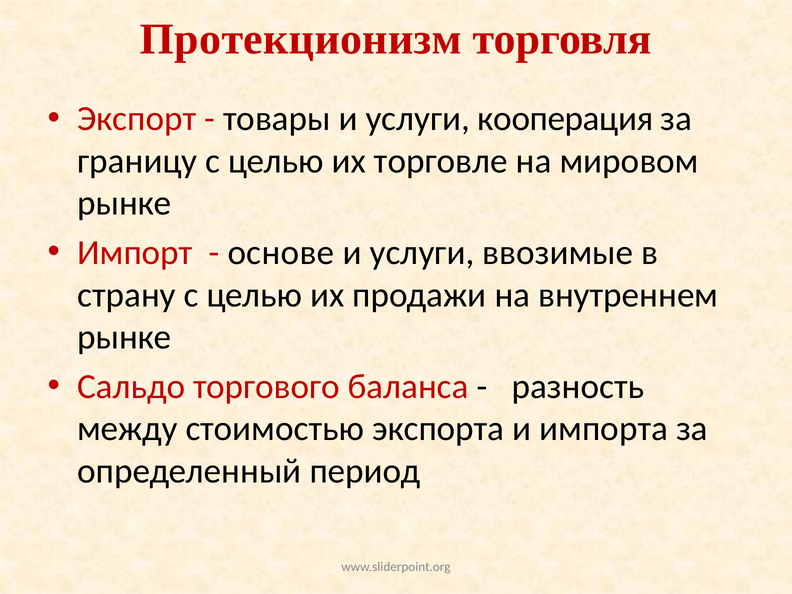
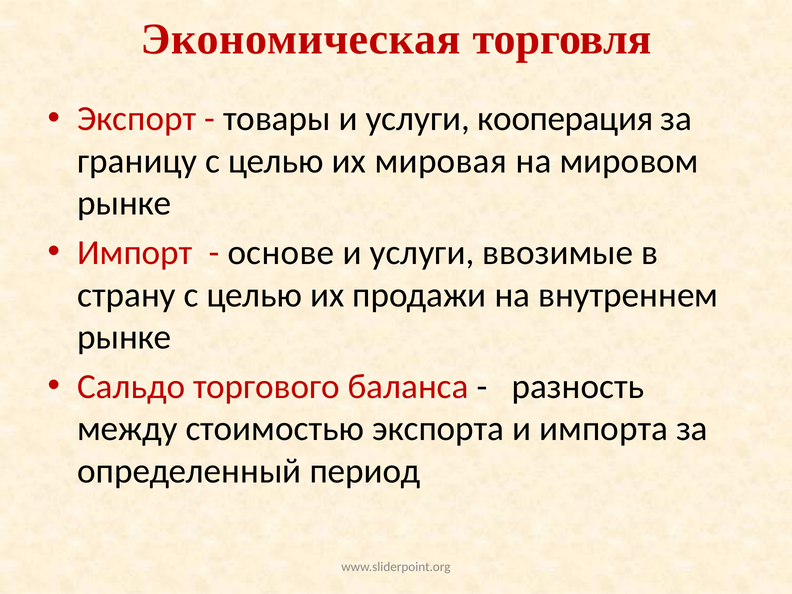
Протекционизм: Протекционизм -> Экономическая (301, 39)
торговле: торговле -> мировая (441, 161)
